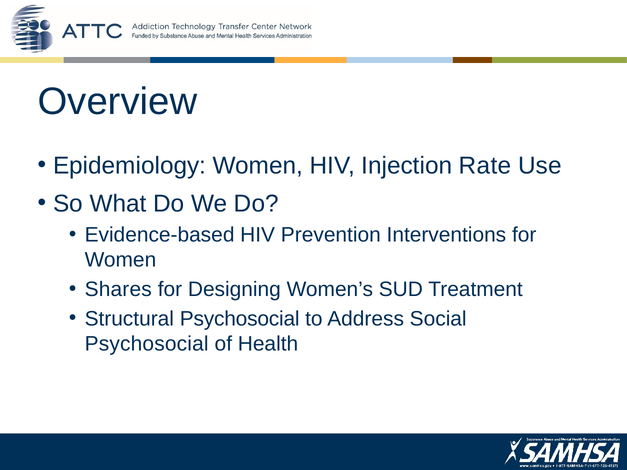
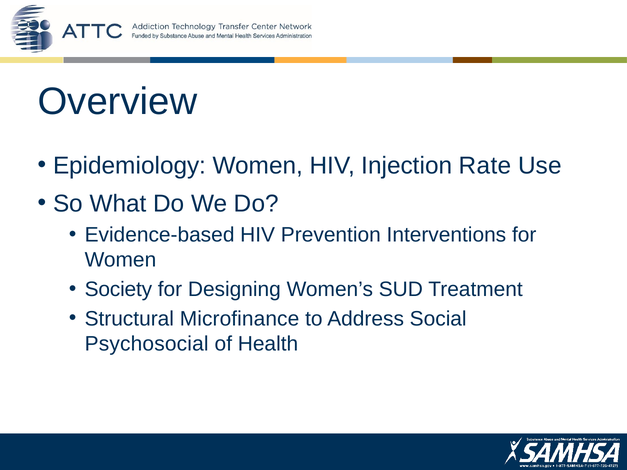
Shares: Shares -> Society (118, 289)
Structural Psychosocial: Psychosocial -> Microfinance (240, 319)
